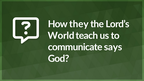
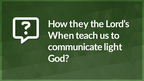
World: World -> When (61, 36)
says: says -> light (113, 47)
